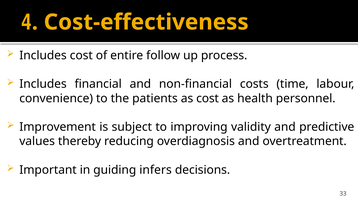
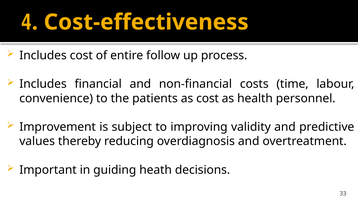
infers: infers -> heath (156, 170)
